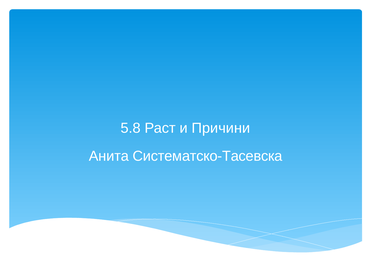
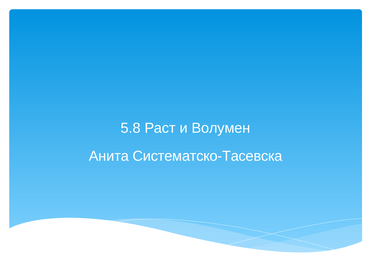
Причини: Причини -> Волумен (221, 128)
